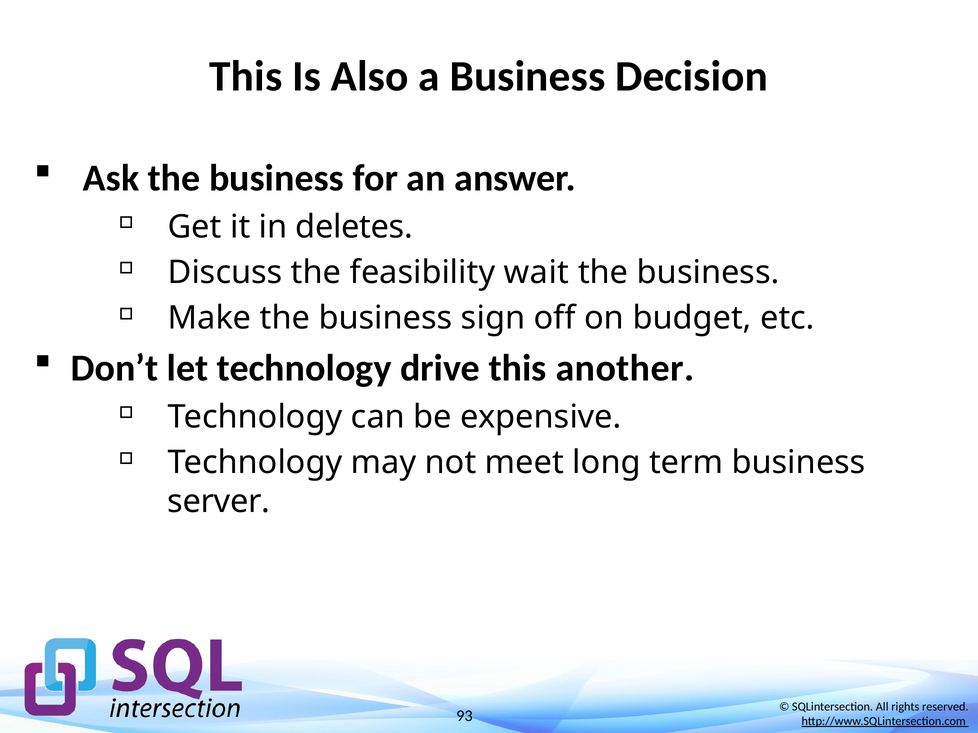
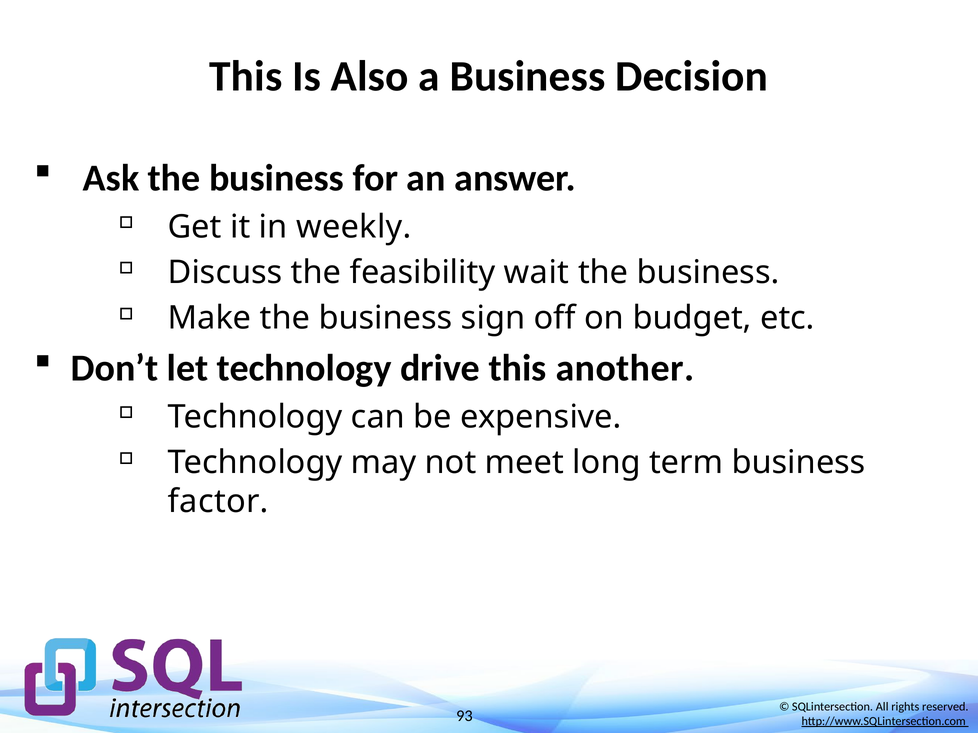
deletes: deletes -> weekly (354, 227)
server: server -> factor (218, 502)
